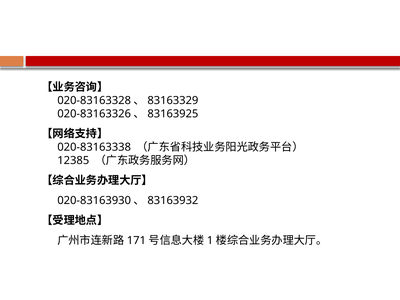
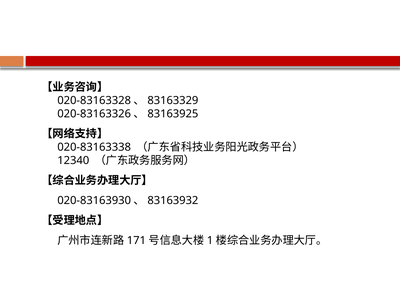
12385: 12385 -> 12340 (73, 161)
